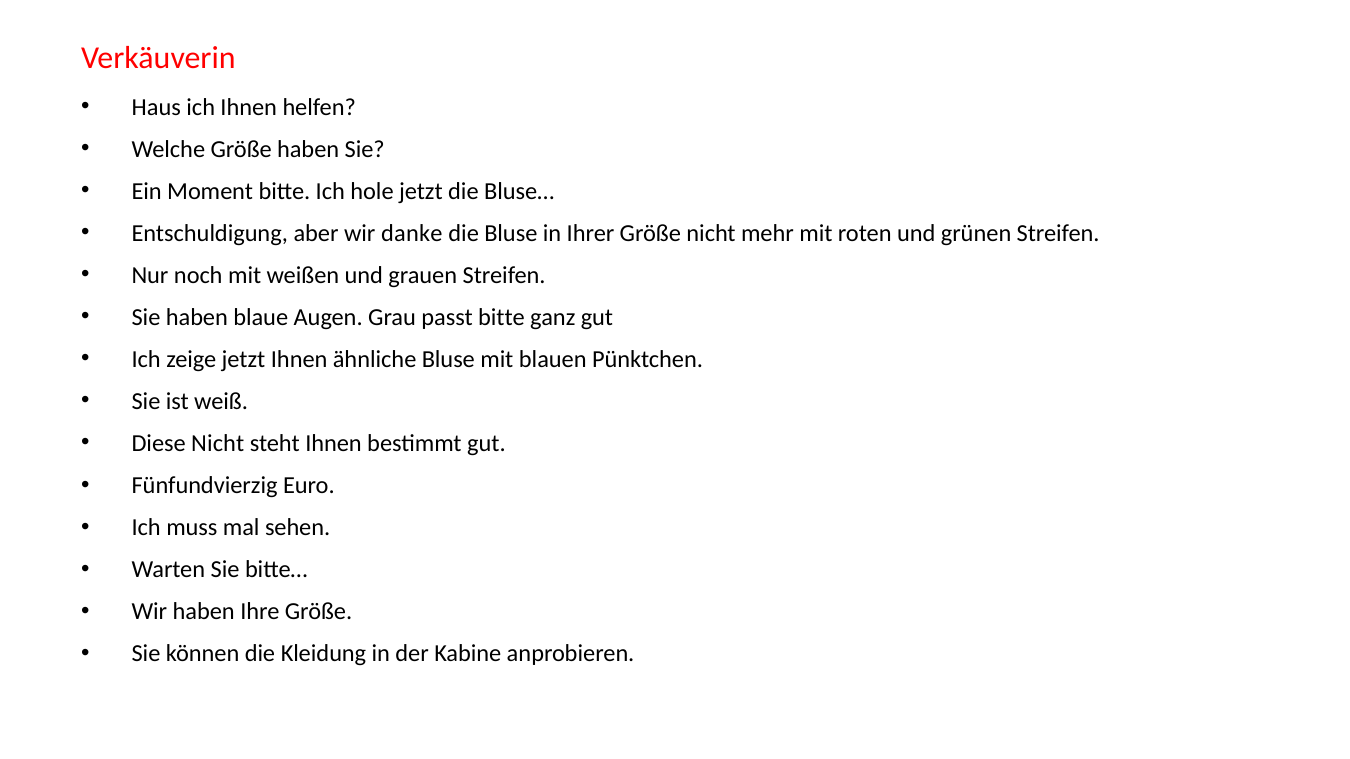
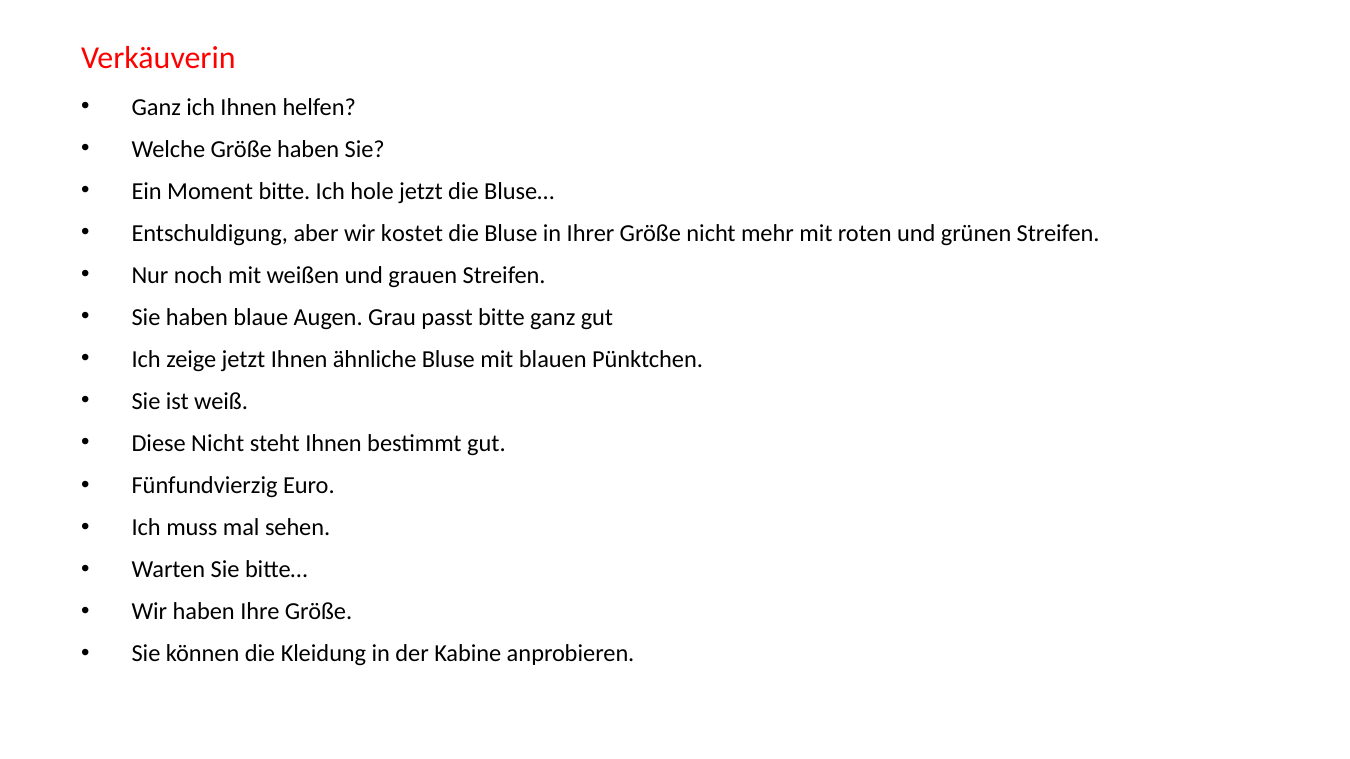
Haus: Haus -> Ganz (156, 107)
danke: danke -> kostet (412, 234)
